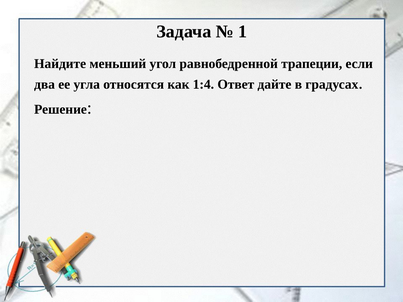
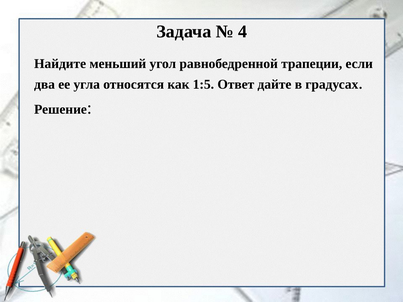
1: 1 -> 4 (243, 31)
1:4: 1:4 -> 1:5 (203, 84)
